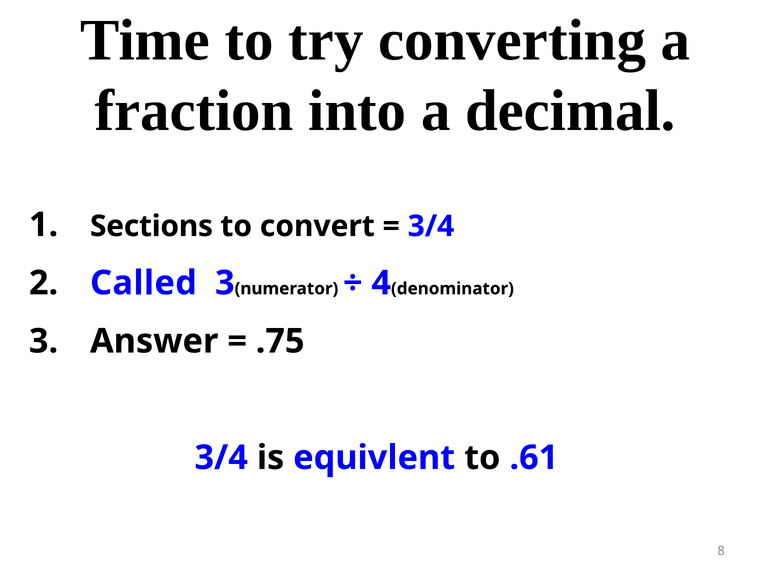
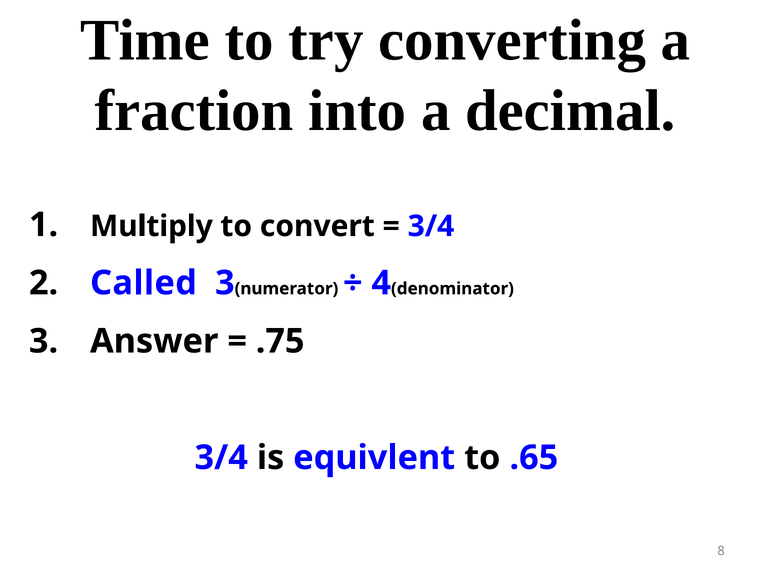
Sections: Sections -> Multiply (151, 226)
.61: .61 -> .65 (534, 458)
